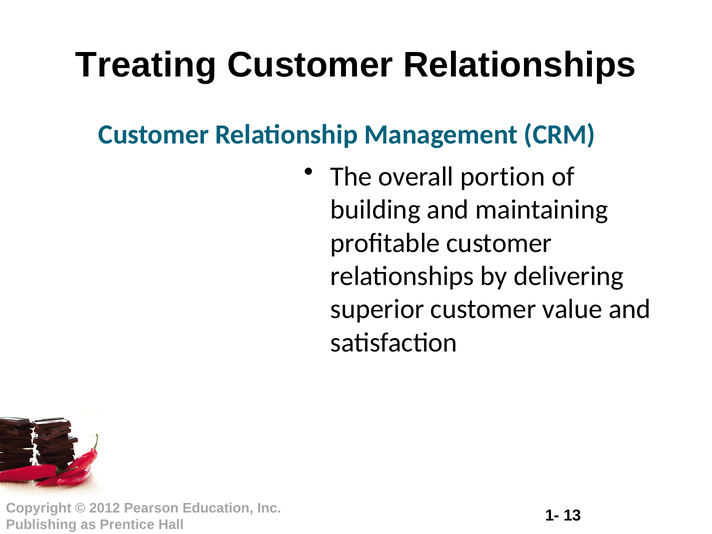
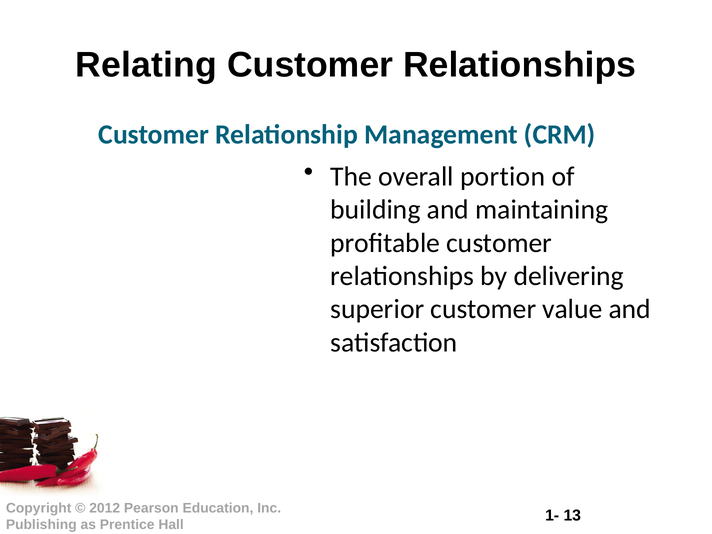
Treating: Treating -> Relating (146, 65)
